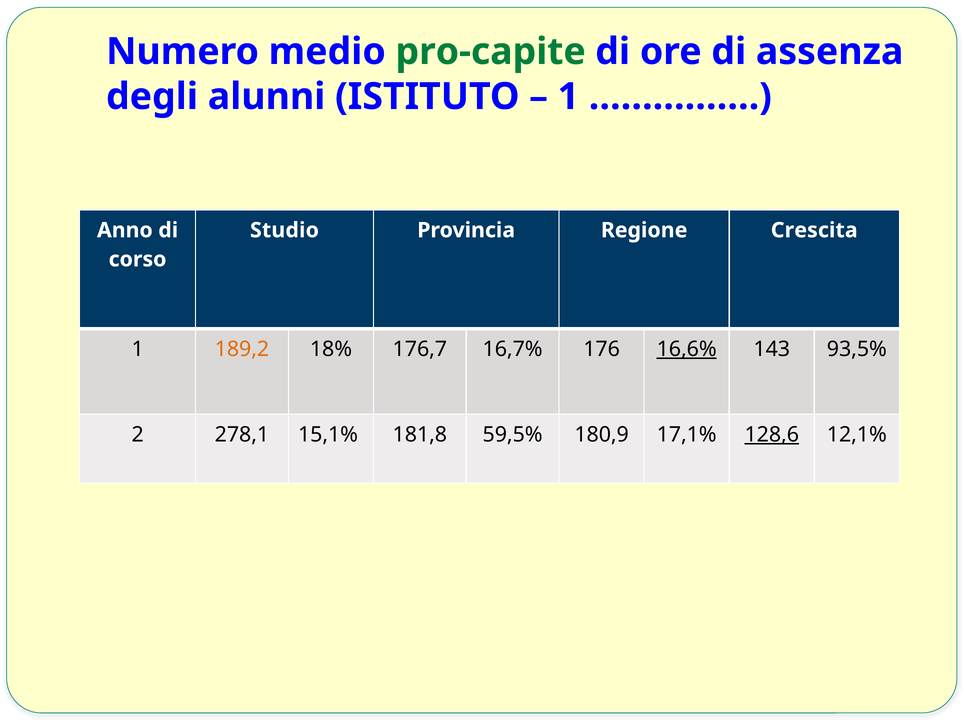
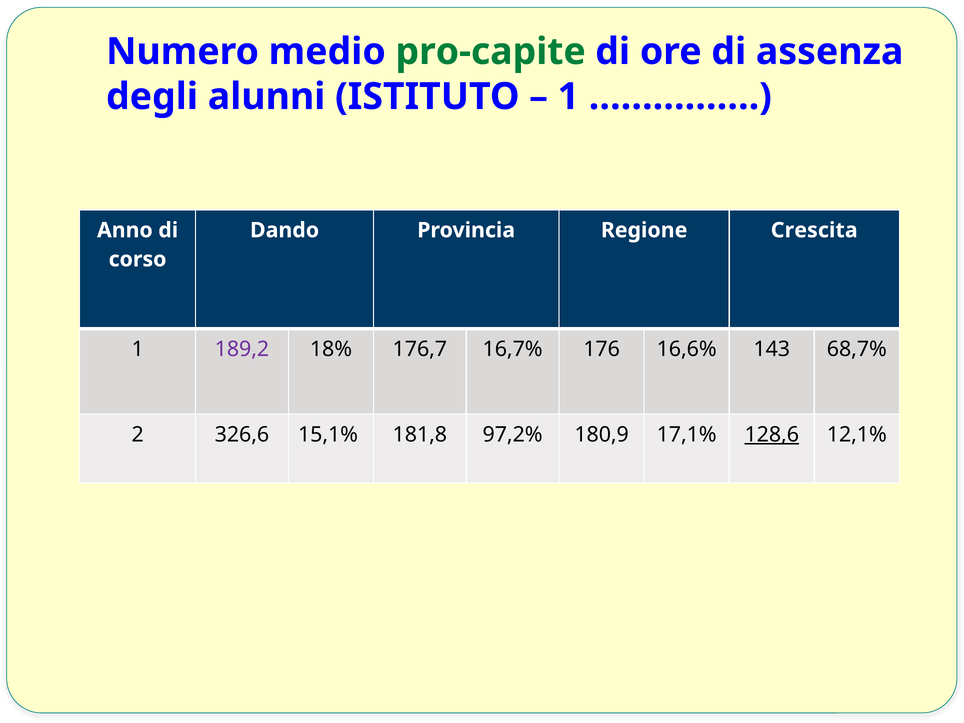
Studio: Studio -> Dando (285, 230)
189,2 colour: orange -> purple (242, 349)
16,6% underline: present -> none (687, 349)
93,5%: 93,5% -> 68,7% (857, 349)
278,1: 278,1 -> 326,6 (242, 435)
59,5%: 59,5% -> 97,2% (513, 435)
